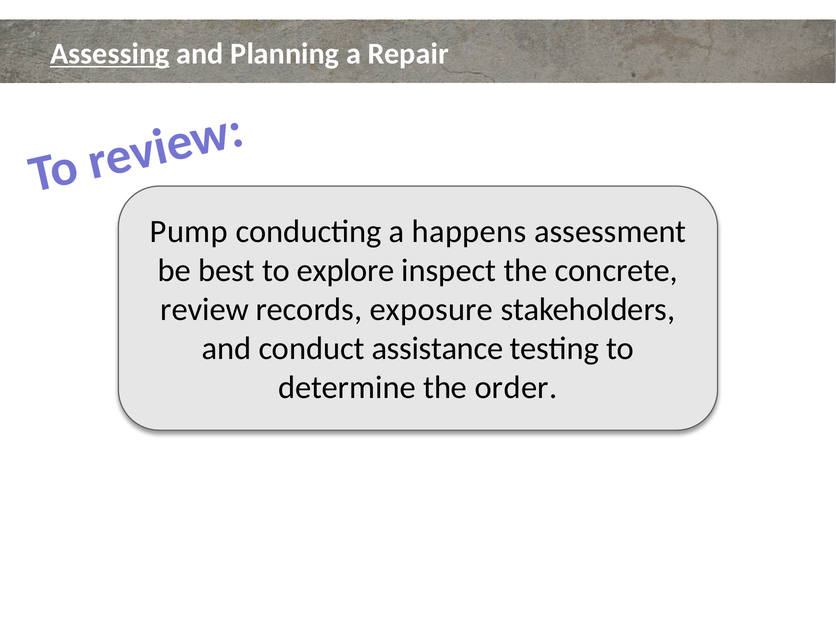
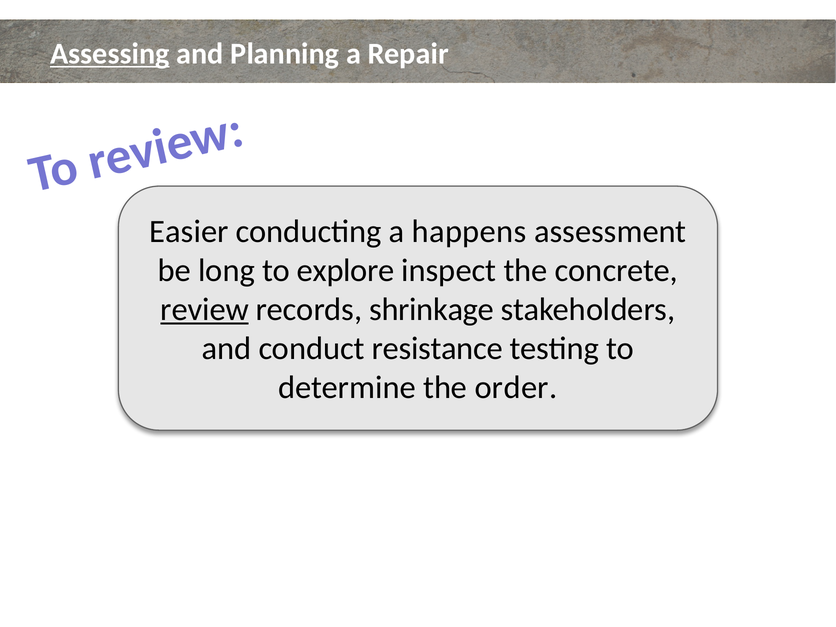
Pump: Pump -> Easier (189, 231)
best: best -> long (226, 270)
review underline: none -> present (205, 309)
exposure: exposure -> shrinkage (432, 309)
assistance: assistance -> resistance (437, 348)
